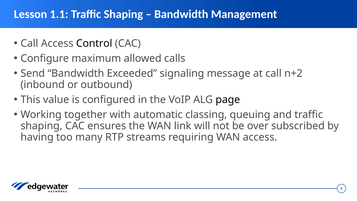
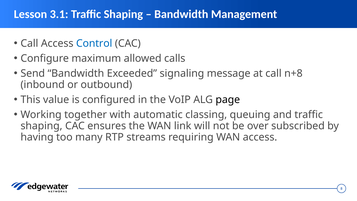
1.1: 1.1 -> 3.1 (59, 14)
Control colour: black -> blue (94, 43)
n+2: n+2 -> n+8 (293, 73)
